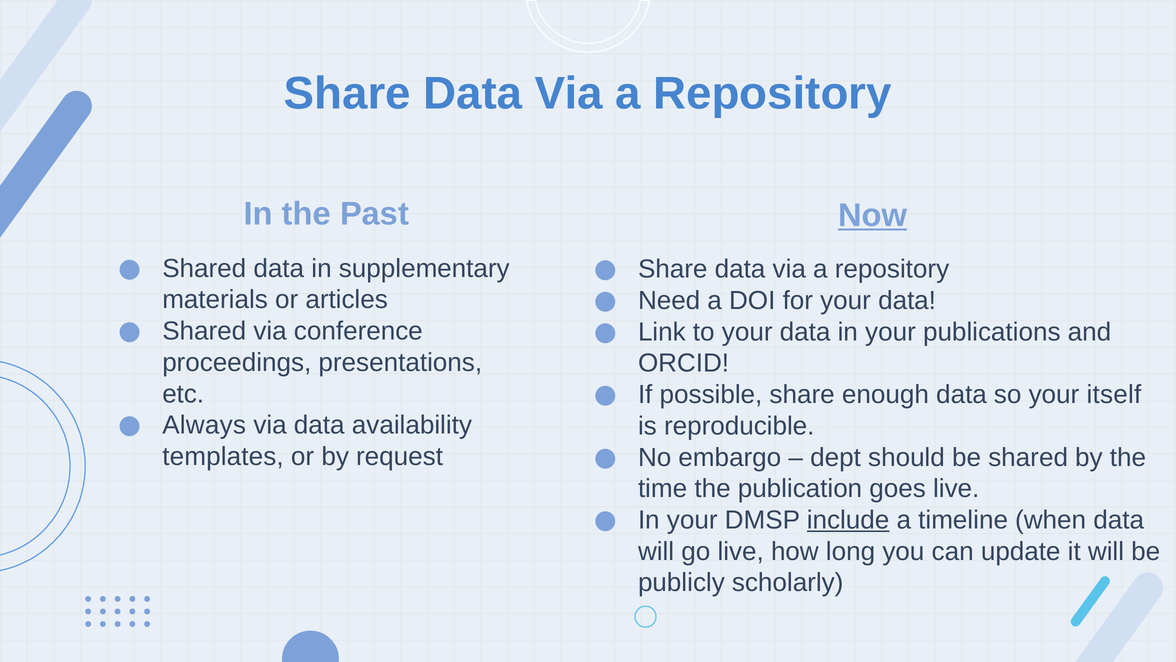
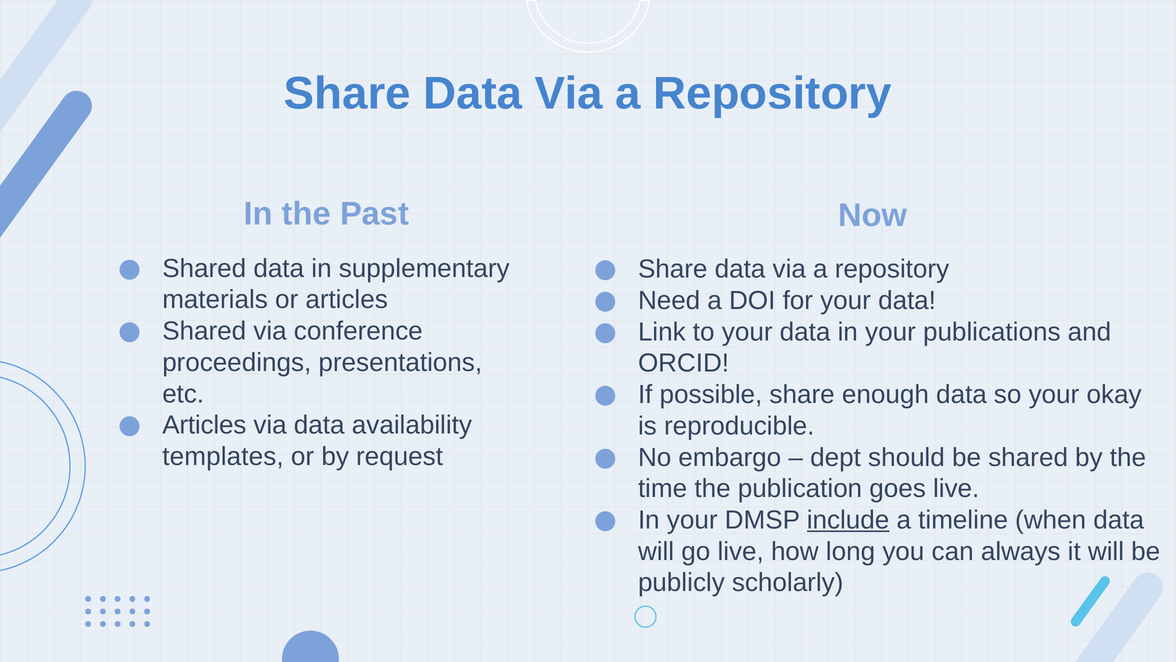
Now underline: present -> none (873, 215)
itself: itself -> okay (1114, 394)
Always: Always -> Articles (204, 425)
update: update -> always (1021, 551)
